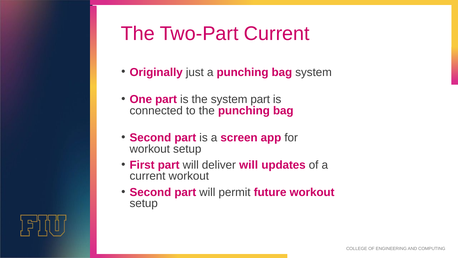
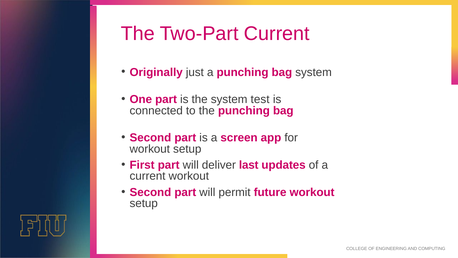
system part: part -> test (260, 99)
deliver will: will -> last (249, 165)
